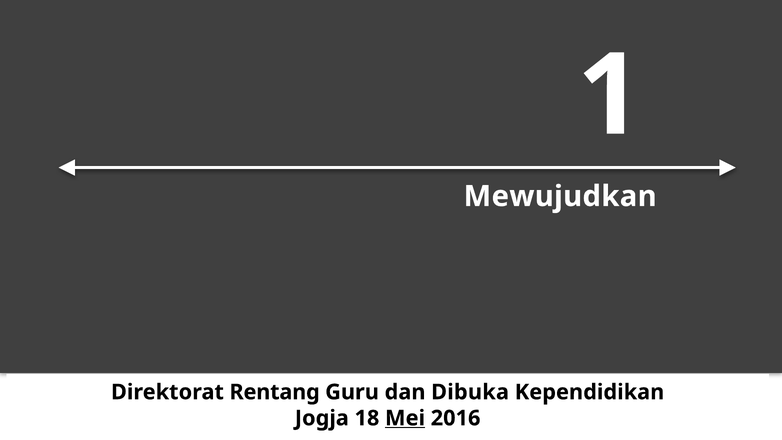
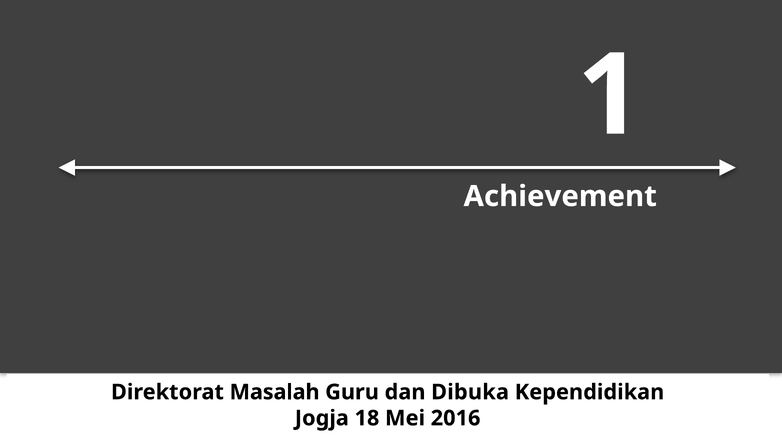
Mewujudkan: Mewujudkan -> Achievement (560, 196)
Rentang: Rentang -> Masalah (275, 392)
Mei underline: present -> none (405, 418)
